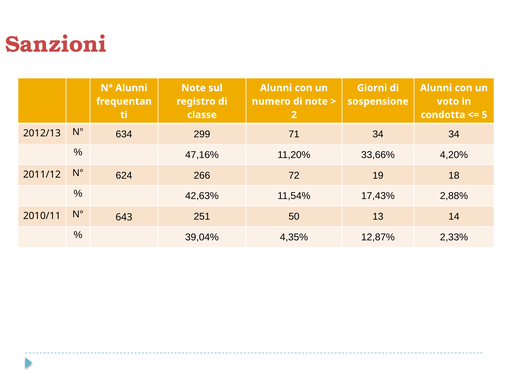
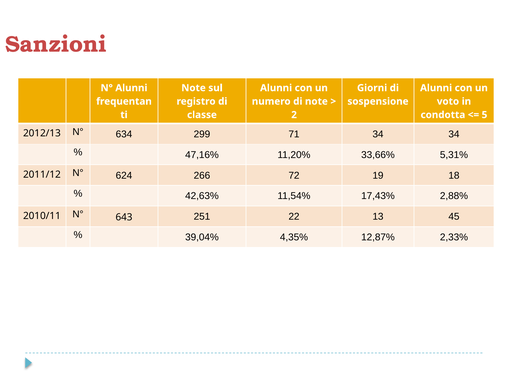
4,20%: 4,20% -> 5,31% (454, 155)
50: 50 -> 22 (294, 217)
14: 14 -> 45 (454, 217)
